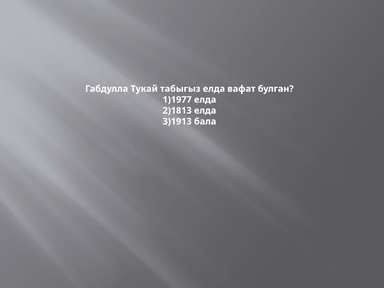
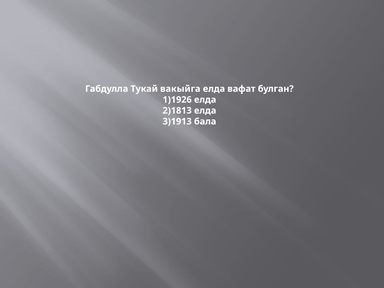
табыгыз: табыгыз -> вакыйга (180, 89)
1)1977: 1)1977 -> 1)1926 (177, 100)
